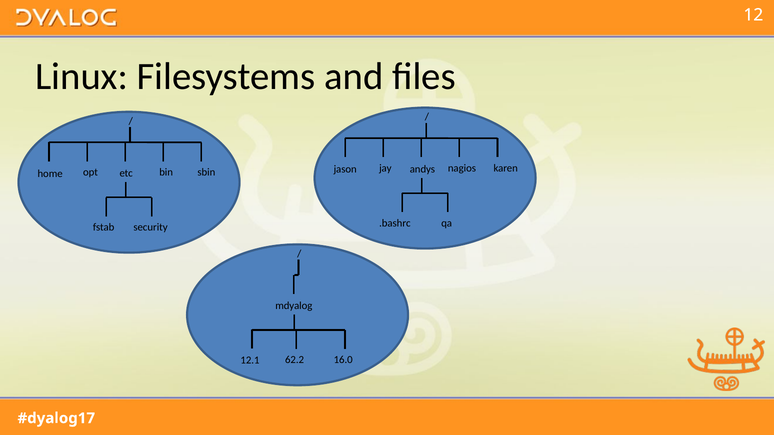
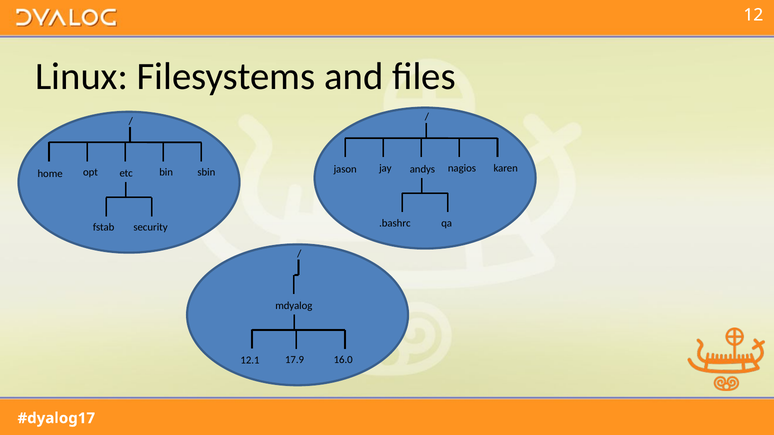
62.2: 62.2 -> 17.9 (295, 360)
